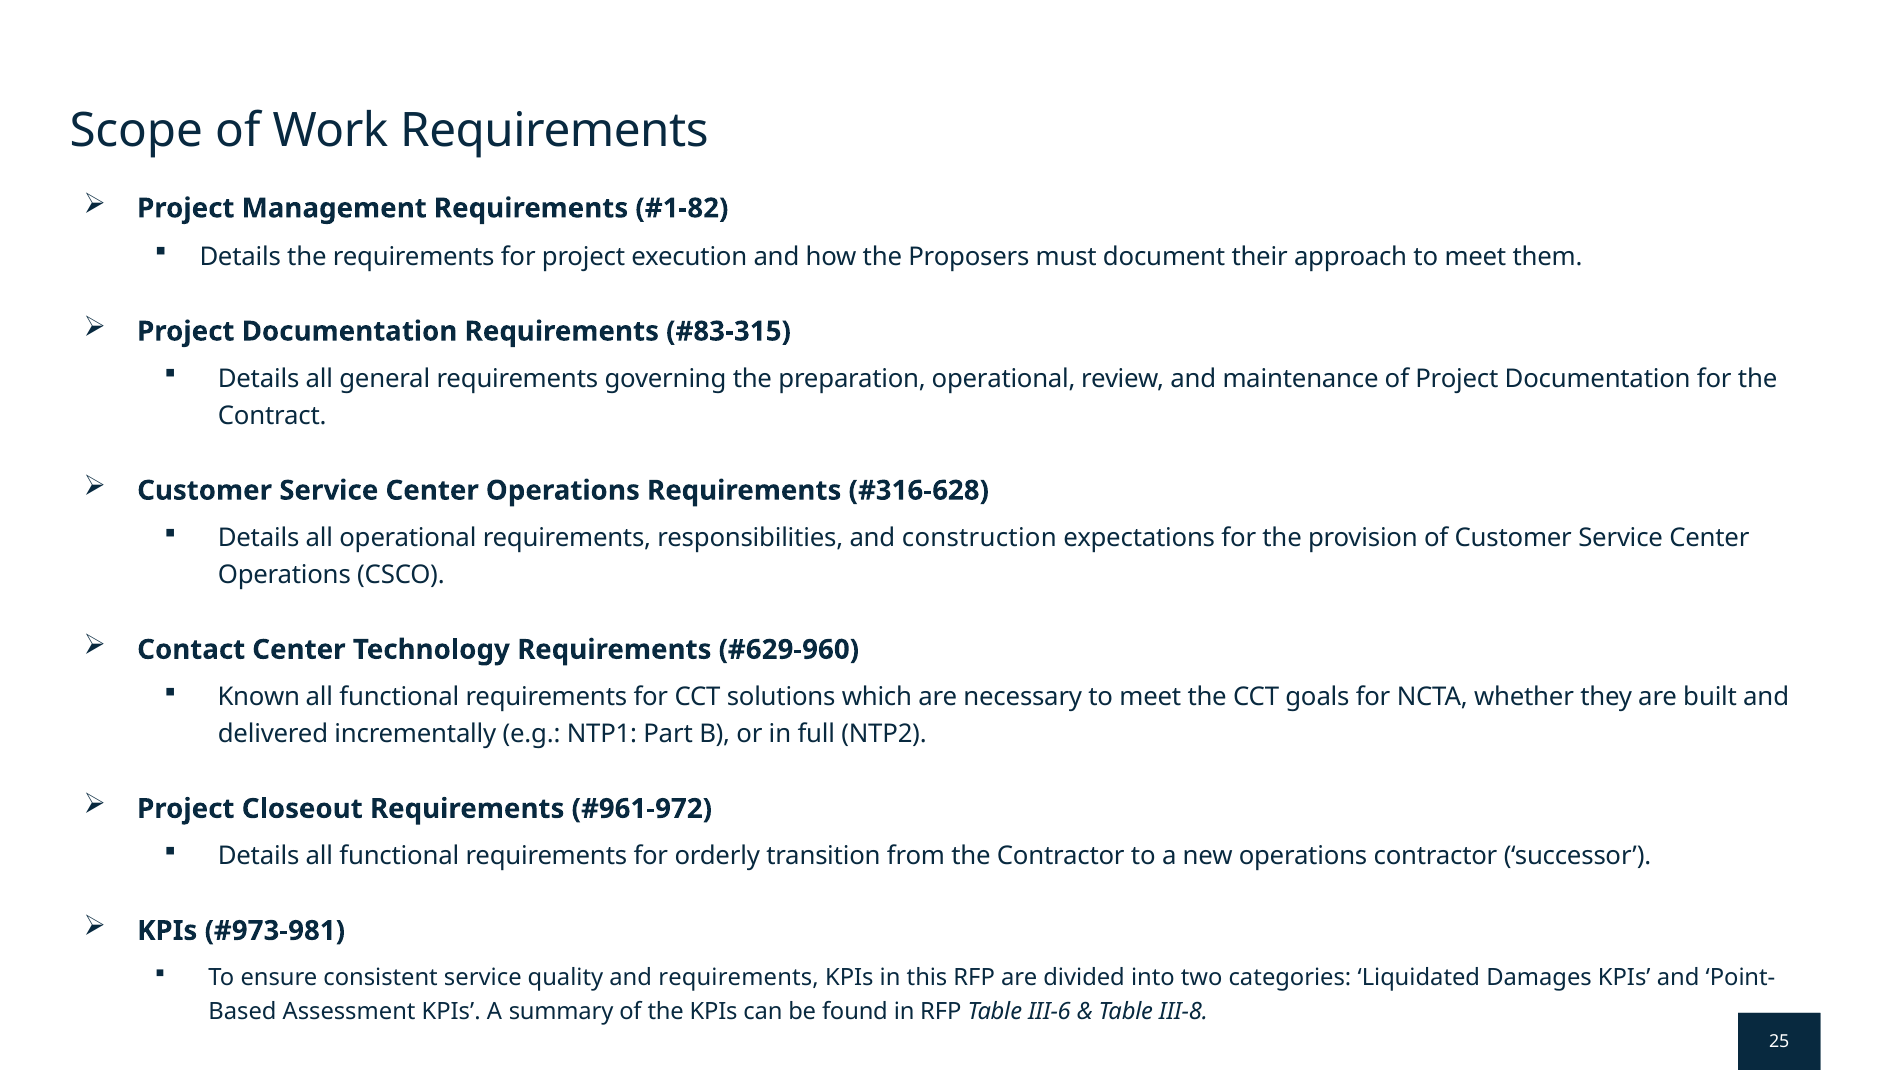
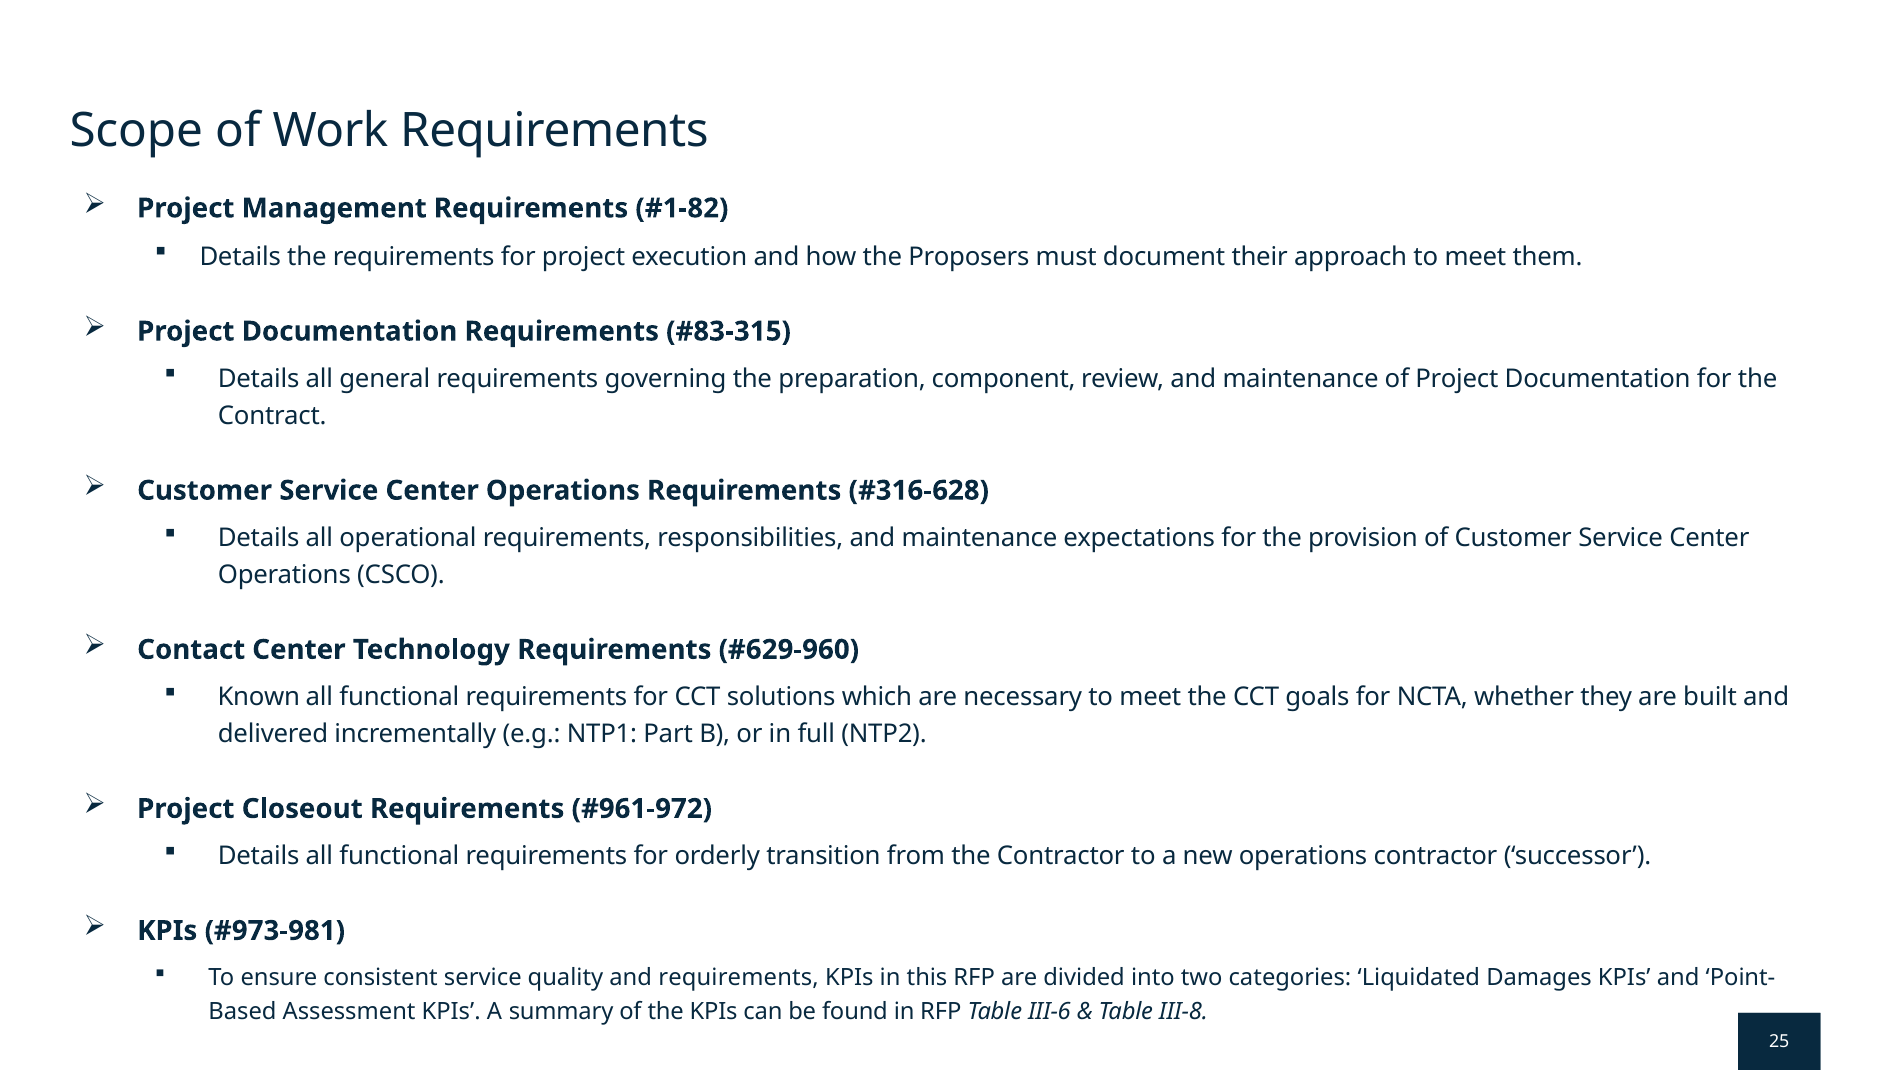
preparation operational: operational -> component (1004, 379)
responsibilities and construction: construction -> maintenance (980, 538)
